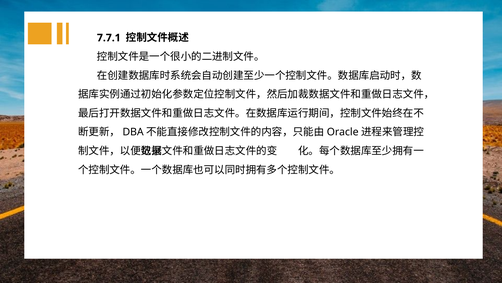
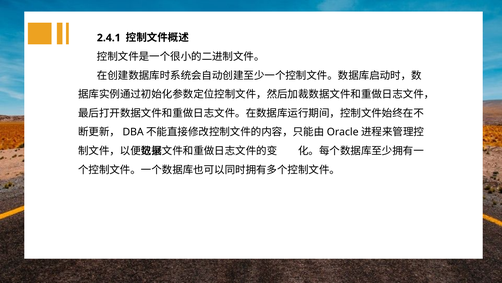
7.7.1: 7.7.1 -> 2.4.1 (109, 38)
